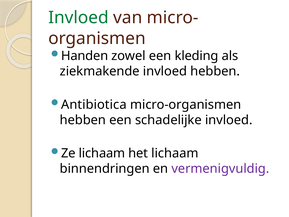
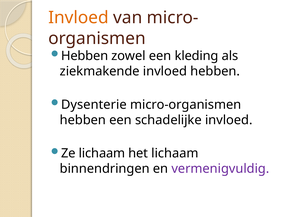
Invloed colour: green -> orange (78, 18)
Handen: Handen -> Hebben (85, 56)
Antibiotica: Antibiotica -> Dysenterie (94, 104)
